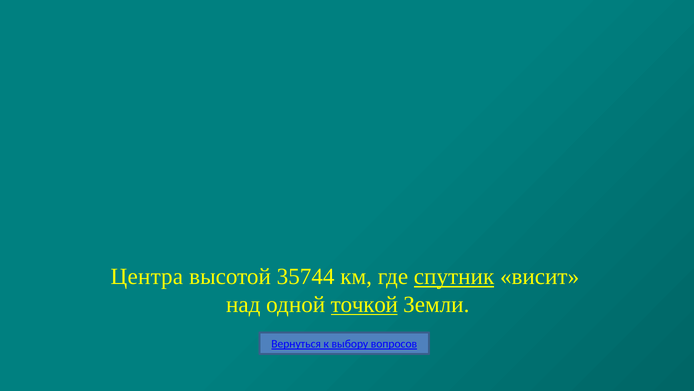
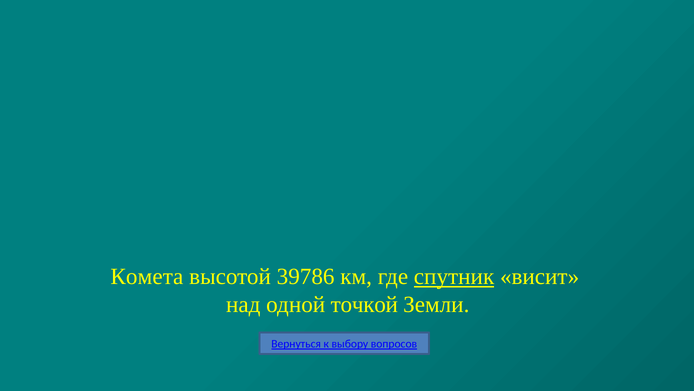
Центра: Центра -> Кoмeтa (147, 276)
35744: 35744 -> 39786 (306, 276)
точкой underline: present -> none (364, 304)
